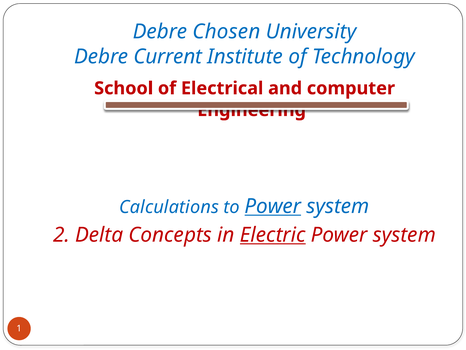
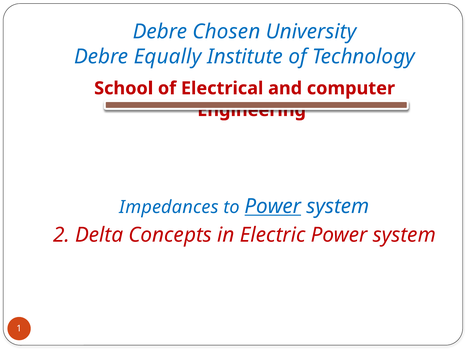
Current: Current -> Equally (168, 57)
Calculations: Calculations -> Impedances (169, 207)
Electric underline: present -> none (273, 235)
